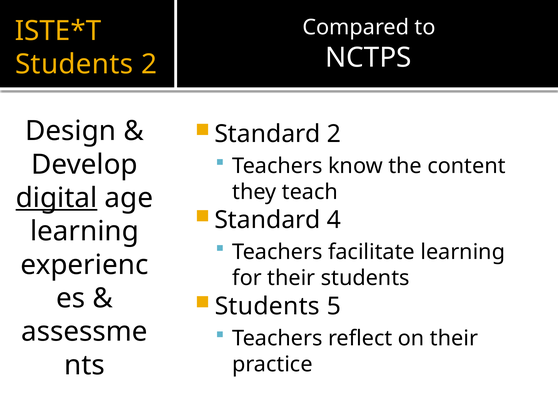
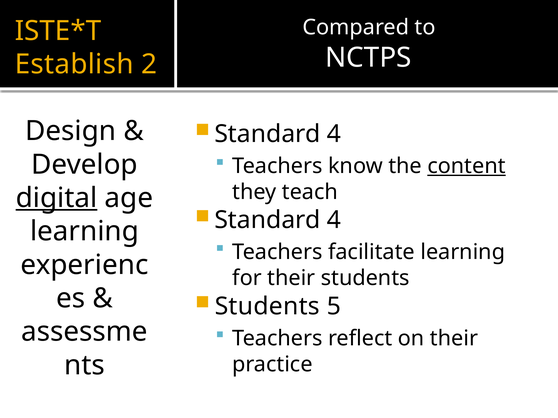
Students: Students -> Establish (74, 64)
2: 2 -> 4 (334, 134)
content underline: none -> present (466, 166)
